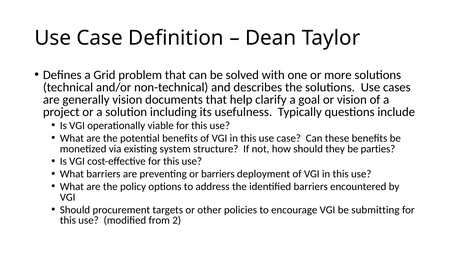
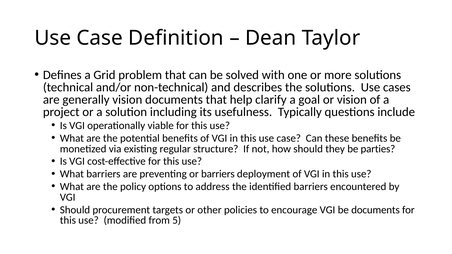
system: system -> regular (175, 149)
be submitting: submitting -> documents (376, 210)
2: 2 -> 5 (177, 220)
